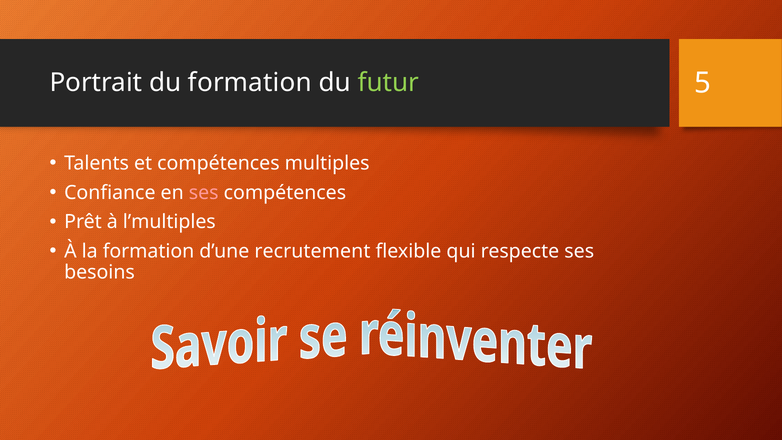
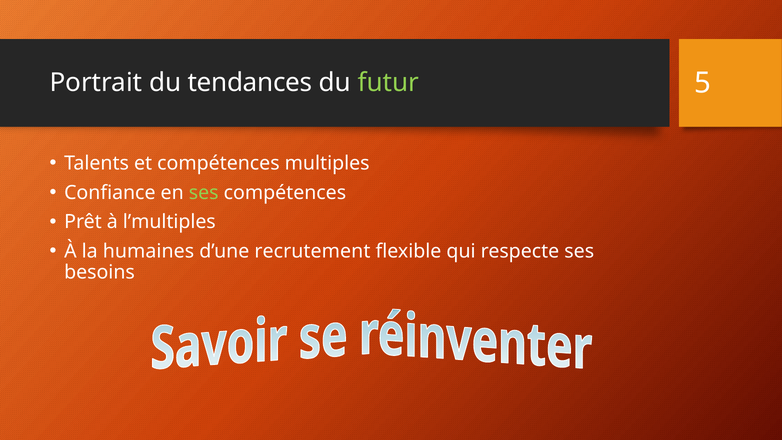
du formation: formation -> tendances (250, 83)
ses colour: pink -> light green (204, 193)
la formation: formation -> humaines (148, 251)
